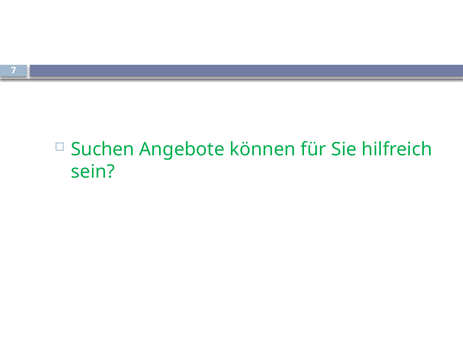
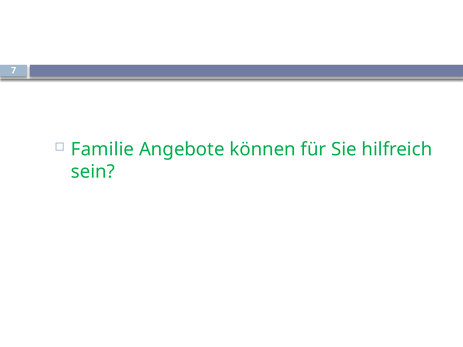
Suchen: Suchen -> Familie (103, 150)
